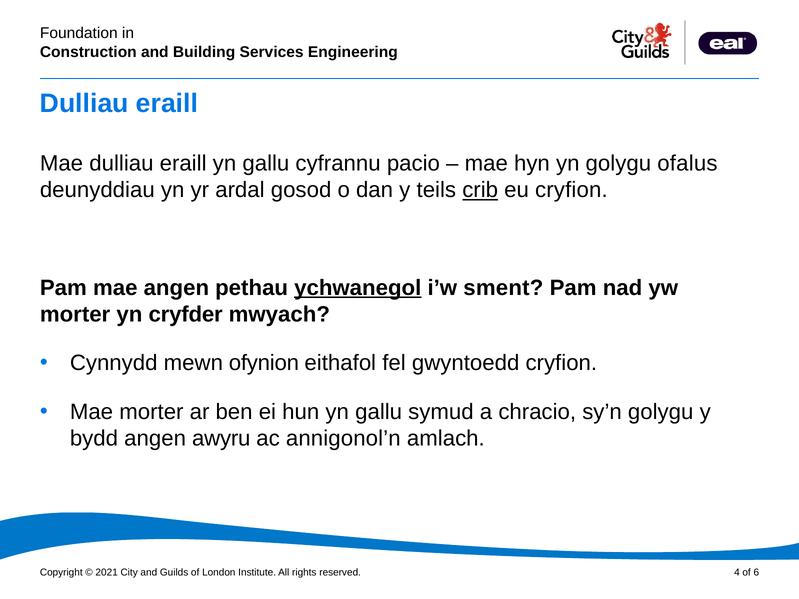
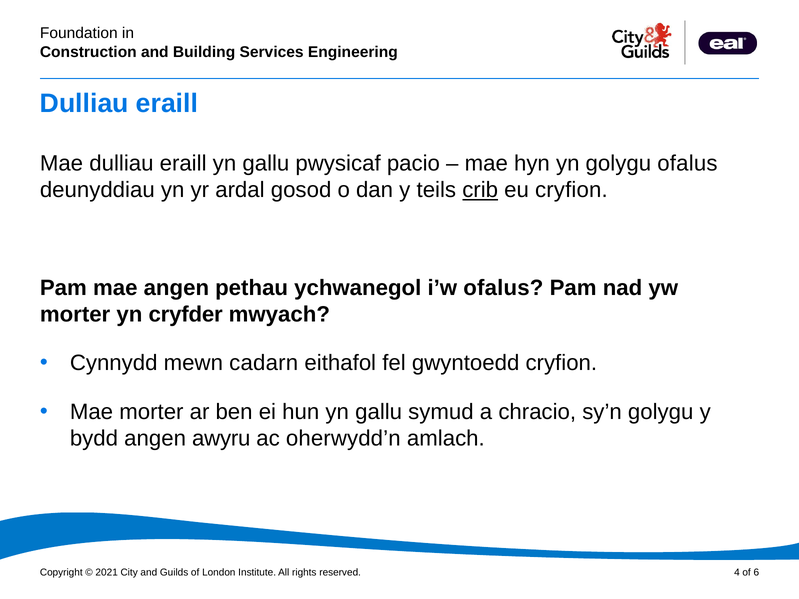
cyfrannu: cyfrannu -> pwysicaf (338, 163)
ychwanegol underline: present -> none (358, 288)
i’w sment: sment -> ofalus (503, 288)
ofynion: ofynion -> cadarn (264, 363)
annigonol’n: annigonol’n -> oherwydd’n (343, 439)
